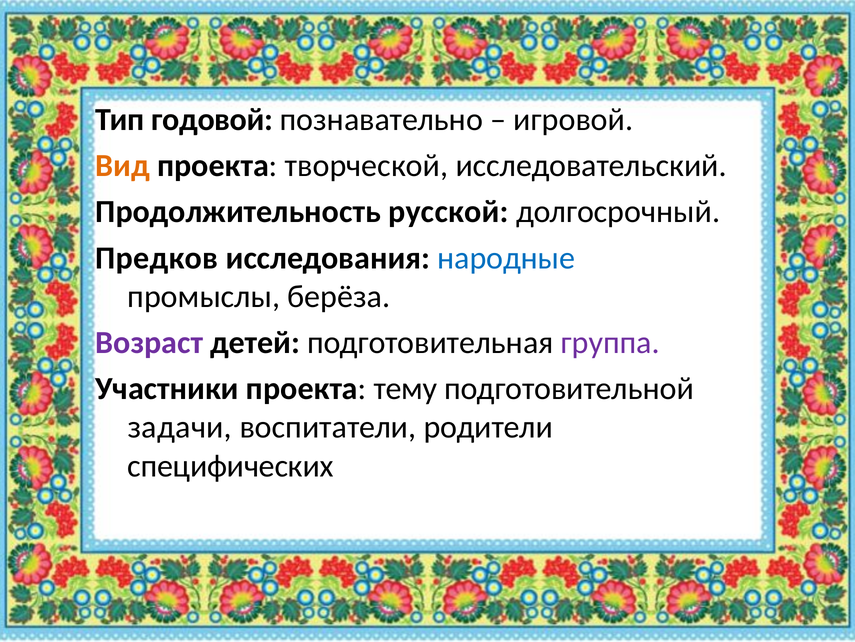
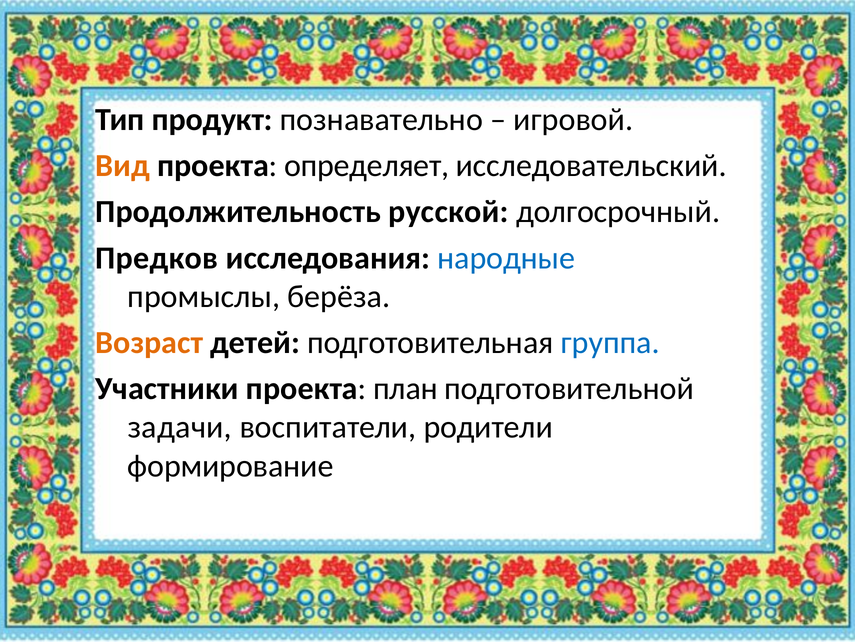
годовой: годовой -> продукт (212, 119)
творческой: творческой -> определяет (367, 165)
Возраст colour: purple -> orange (149, 342)
группа colour: purple -> blue (610, 342)
тему: тему -> план (405, 388)
специфических: специфических -> формирование (230, 465)
